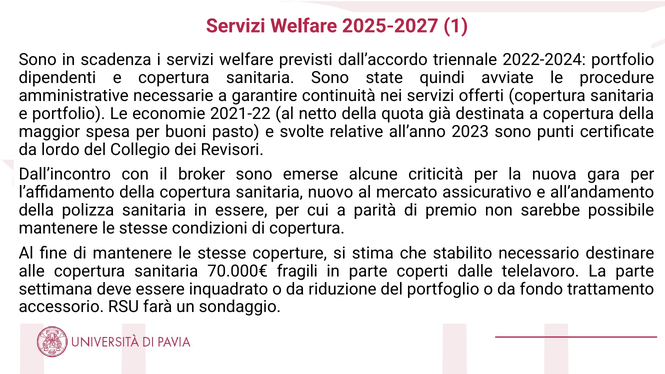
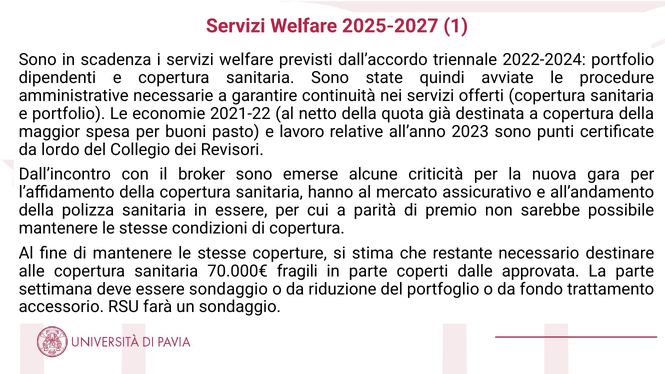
svolte: svolte -> lavoro (302, 132)
nuovo: nuovo -> hanno (331, 192)
stabilito: stabilito -> restante (463, 253)
telelavoro: telelavoro -> approvata (541, 271)
essere inquadrato: inquadrato -> sondaggio (228, 289)
